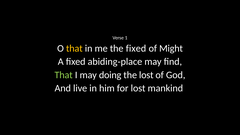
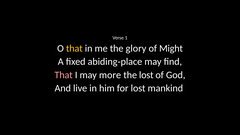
the fixed: fixed -> glory (136, 48)
That colour: light green -> pink (64, 75)
doing: doing -> more (110, 75)
